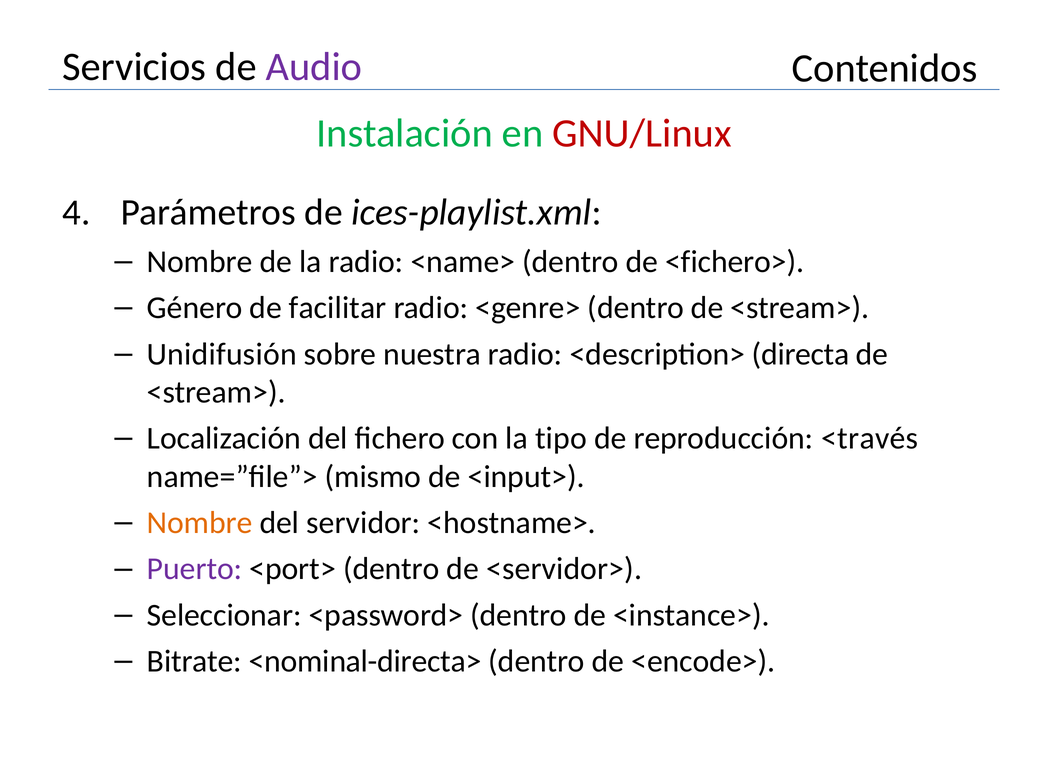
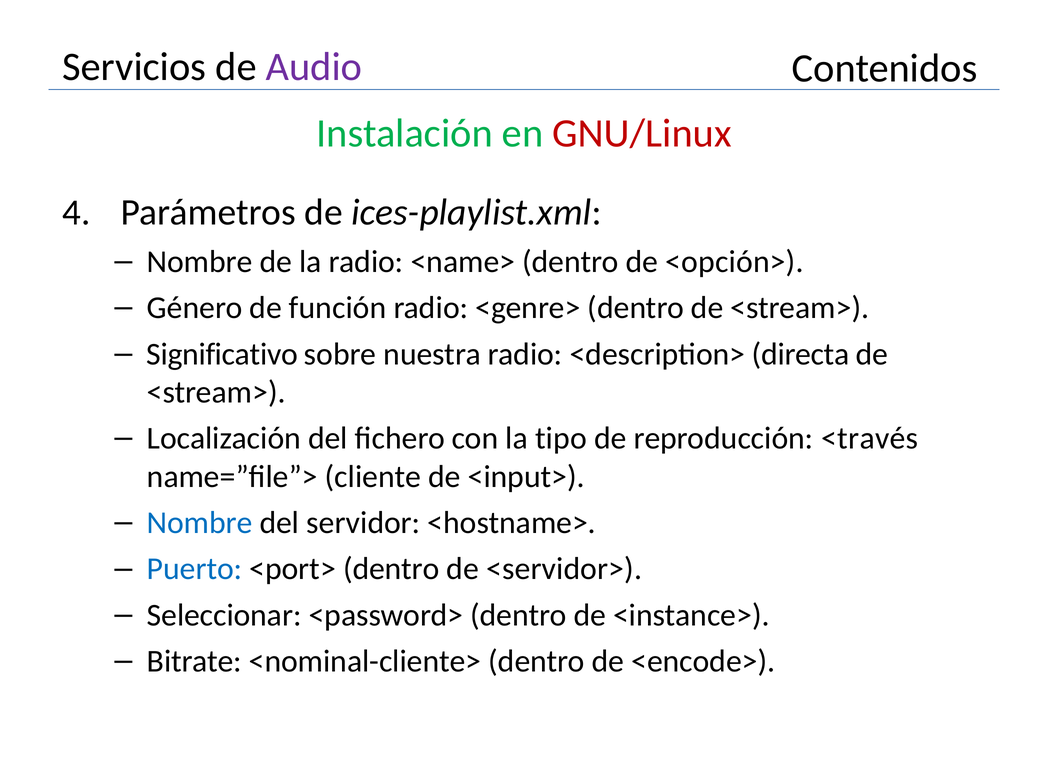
<fichero>: <fichero> -> <opción> (735, 262)
facilitar: facilitar -> función (338, 308)
Unidifusión: Unidifusión -> Significativo (222, 354)
mismo: mismo -> cliente (373, 477)
Nombre colour: orange -> blue (200, 523)
Puerto colour: purple -> blue (195, 569)
<nominal-directa>: <nominal-directa> -> <nominal-cliente> (365, 661)
